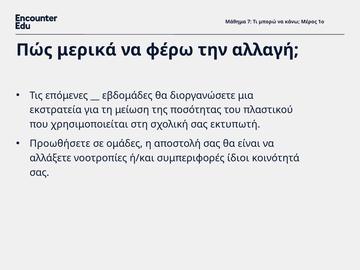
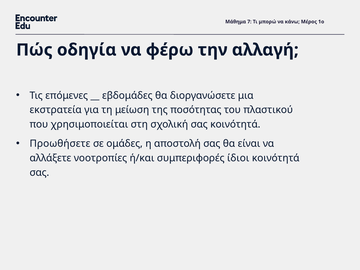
μερικά: μερικά -> οδηγία (87, 50)
σας εκτυπωτή: εκτυπωτή -> κοινότητά (235, 124)
